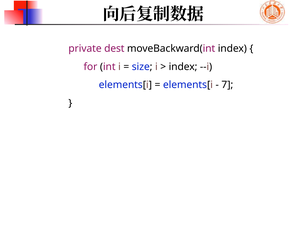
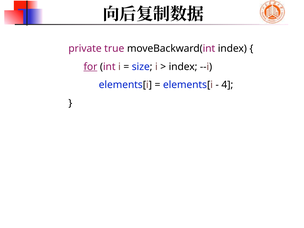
dest: dest -> true (114, 48)
for underline: none -> present (90, 67)
7: 7 -> 4 (227, 85)
